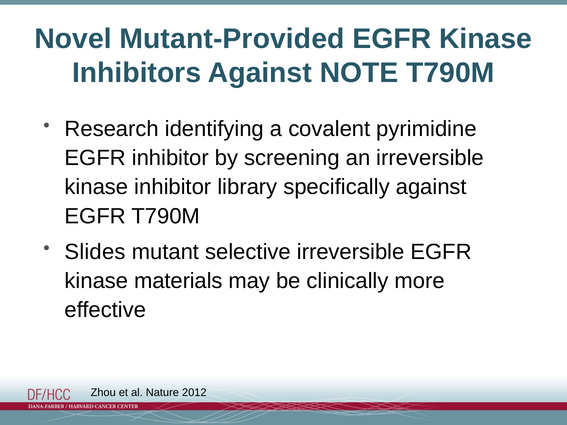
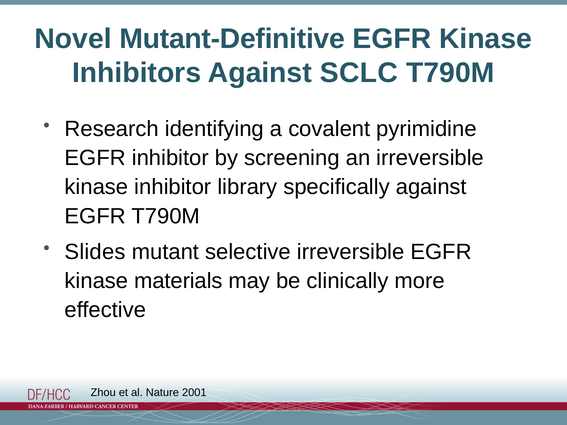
Mutant-Provided: Mutant-Provided -> Mutant-Definitive (232, 39)
NOTE: NOTE -> SCLC (359, 73)
2012: 2012 -> 2001 (194, 393)
